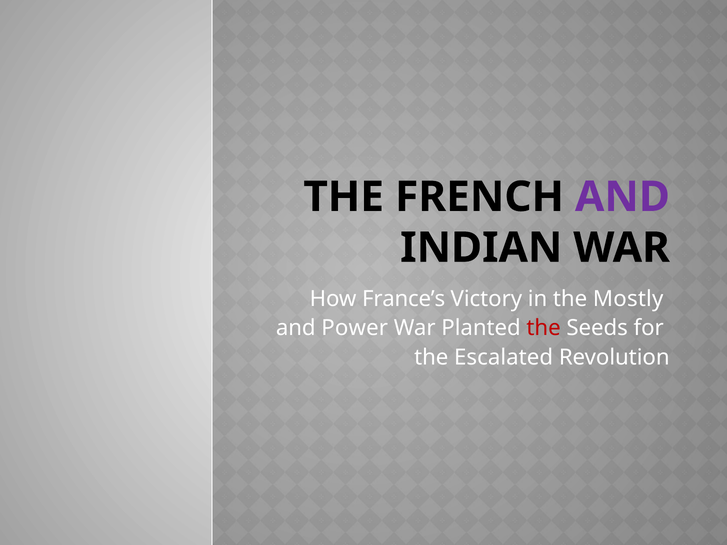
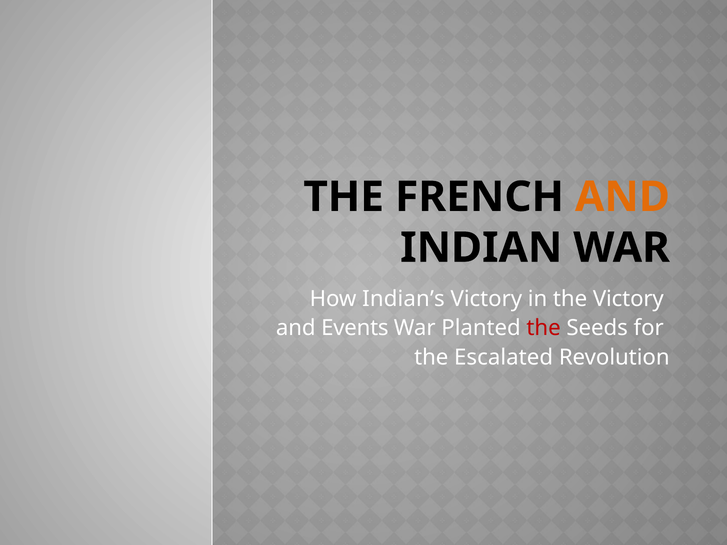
AND colour: purple -> orange (622, 197)
France’s: France’s -> Indian’s (403, 299)
the Mostly: Mostly -> Victory (628, 299)
Power: Power -> Events (355, 328)
